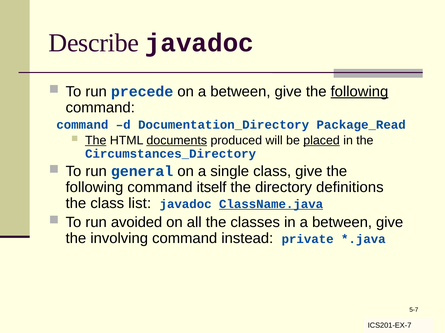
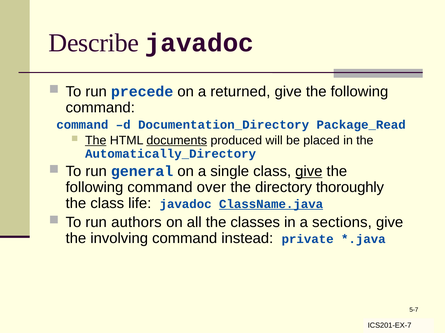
on a between: between -> returned (240, 92)
following underline: present -> none (359, 92)
placed underline: present -> none (322, 141)
Circumstances_Directory: Circumstances_Directory -> Automatically_Directory (171, 154)
give underline: none -> present (309, 172)
itself: itself -> over (211, 188)
definitions: definitions -> thoroughly (350, 188)
list: list -> life (140, 204)
avoided: avoided -> authors (136, 223)
in a between: between -> sections (342, 223)
